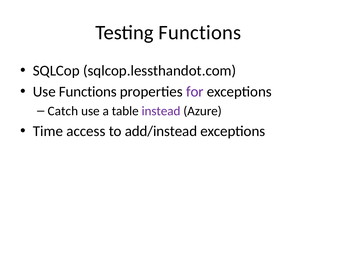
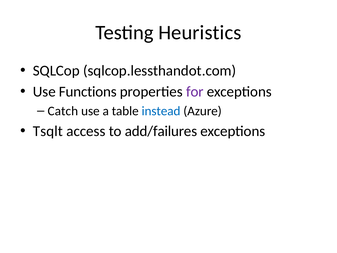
Testing Functions: Functions -> Heuristics (200, 33)
instead colour: purple -> blue (161, 111)
Time: Time -> Tsqlt (48, 131)
add/instead: add/instead -> add/failures (161, 131)
